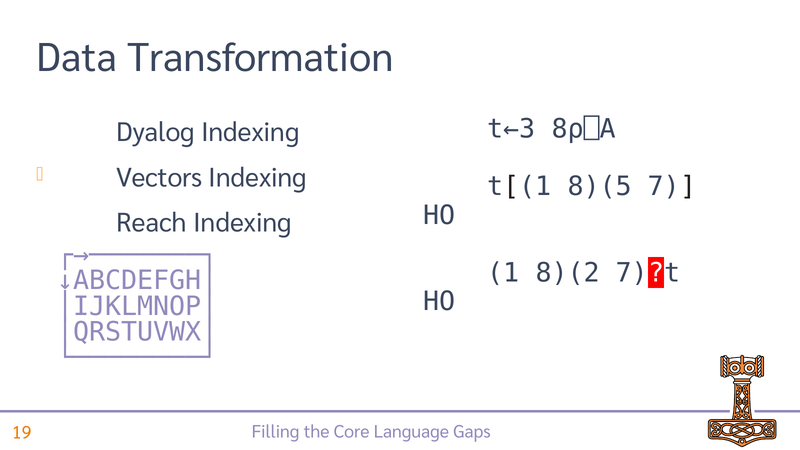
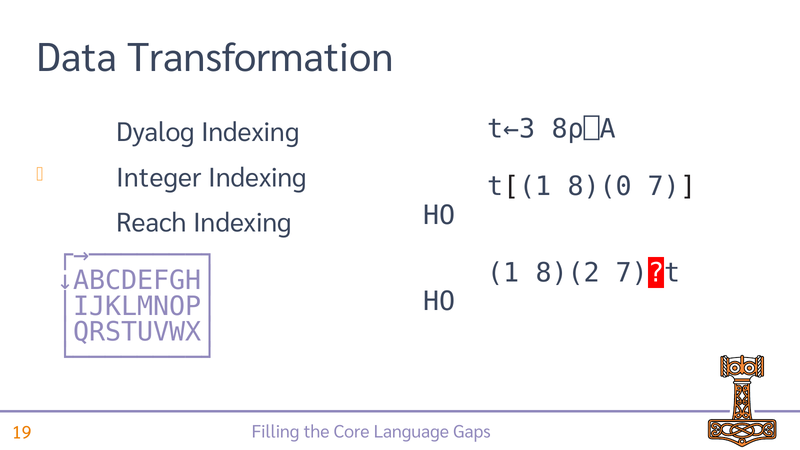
8)(5: 8)(5 -> 8)(0 (600, 187)
Vectors: Vectors -> Integer (159, 178)
